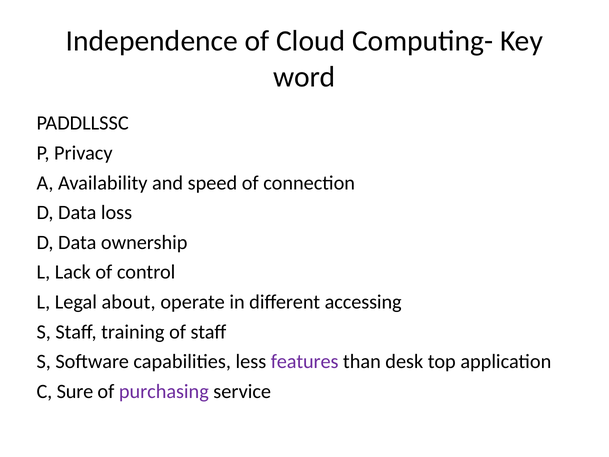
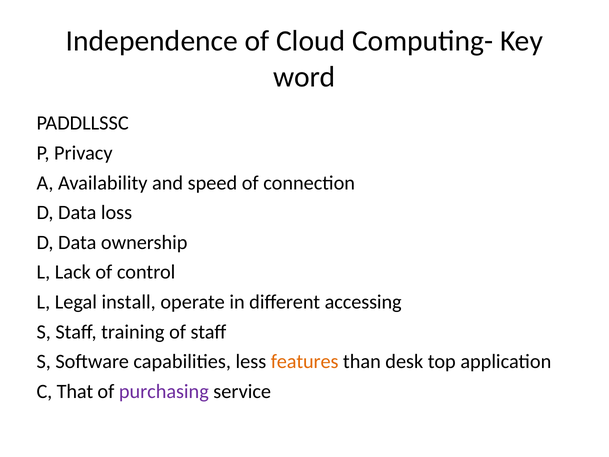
about: about -> install (129, 302)
features colour: purple -> orange (305, 361)
Sure: Sure -> That (75, 391)
